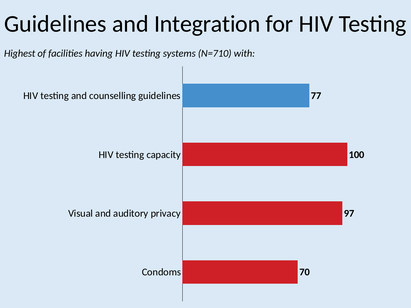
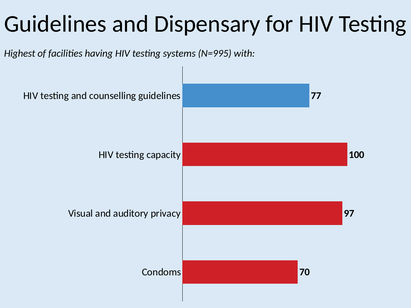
Integration: Integration -> Dispensary (207, 24)
N=710: N=710 -> N=995 (215, 53)
